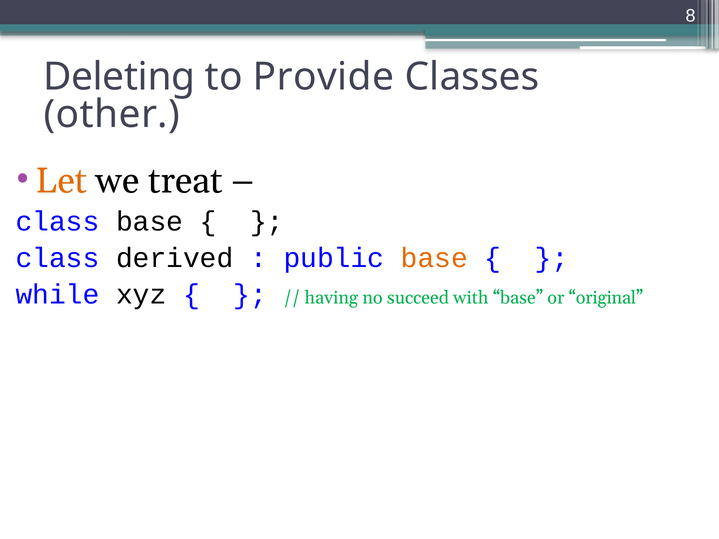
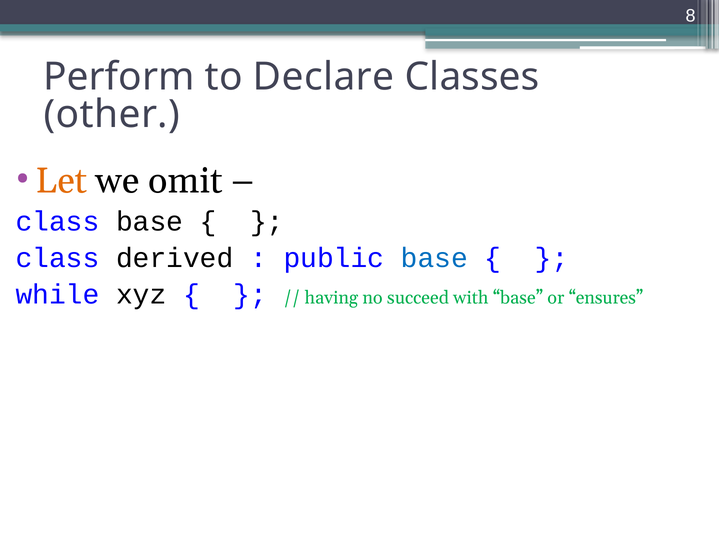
Deleting: Deleting -> Perform (119, 77)
Provide: Provide -> Declare (324, 77)
treat: treat -> omit (185, 181)
base colour: orange -> blue (434, 258)
original: original -> ensures (606, 298)
